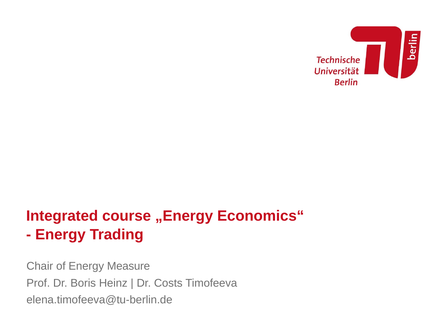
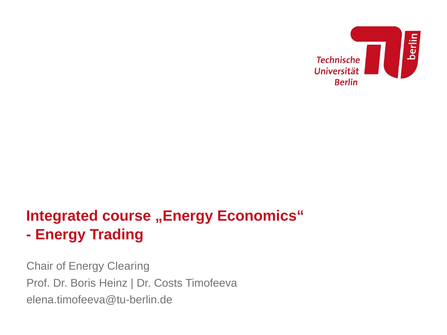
Measure: Measure -> Clearing (128, 266)
